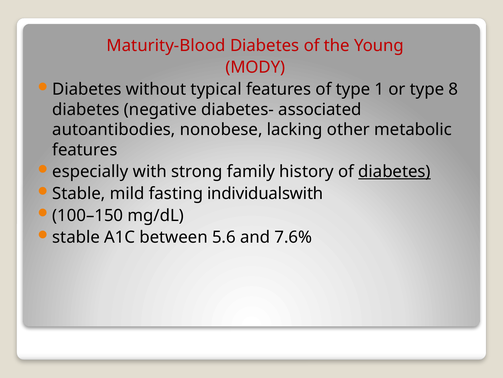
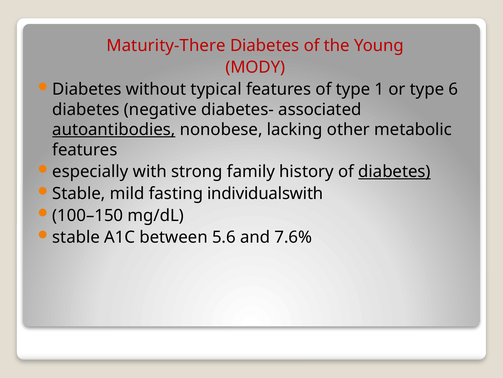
Maturity-Blood: Maturity-Blood -> Maturity-There (166, 45)
8: 8 -> 6 (453, 89)
autoantibodies underline: none -> present (114, 129)
